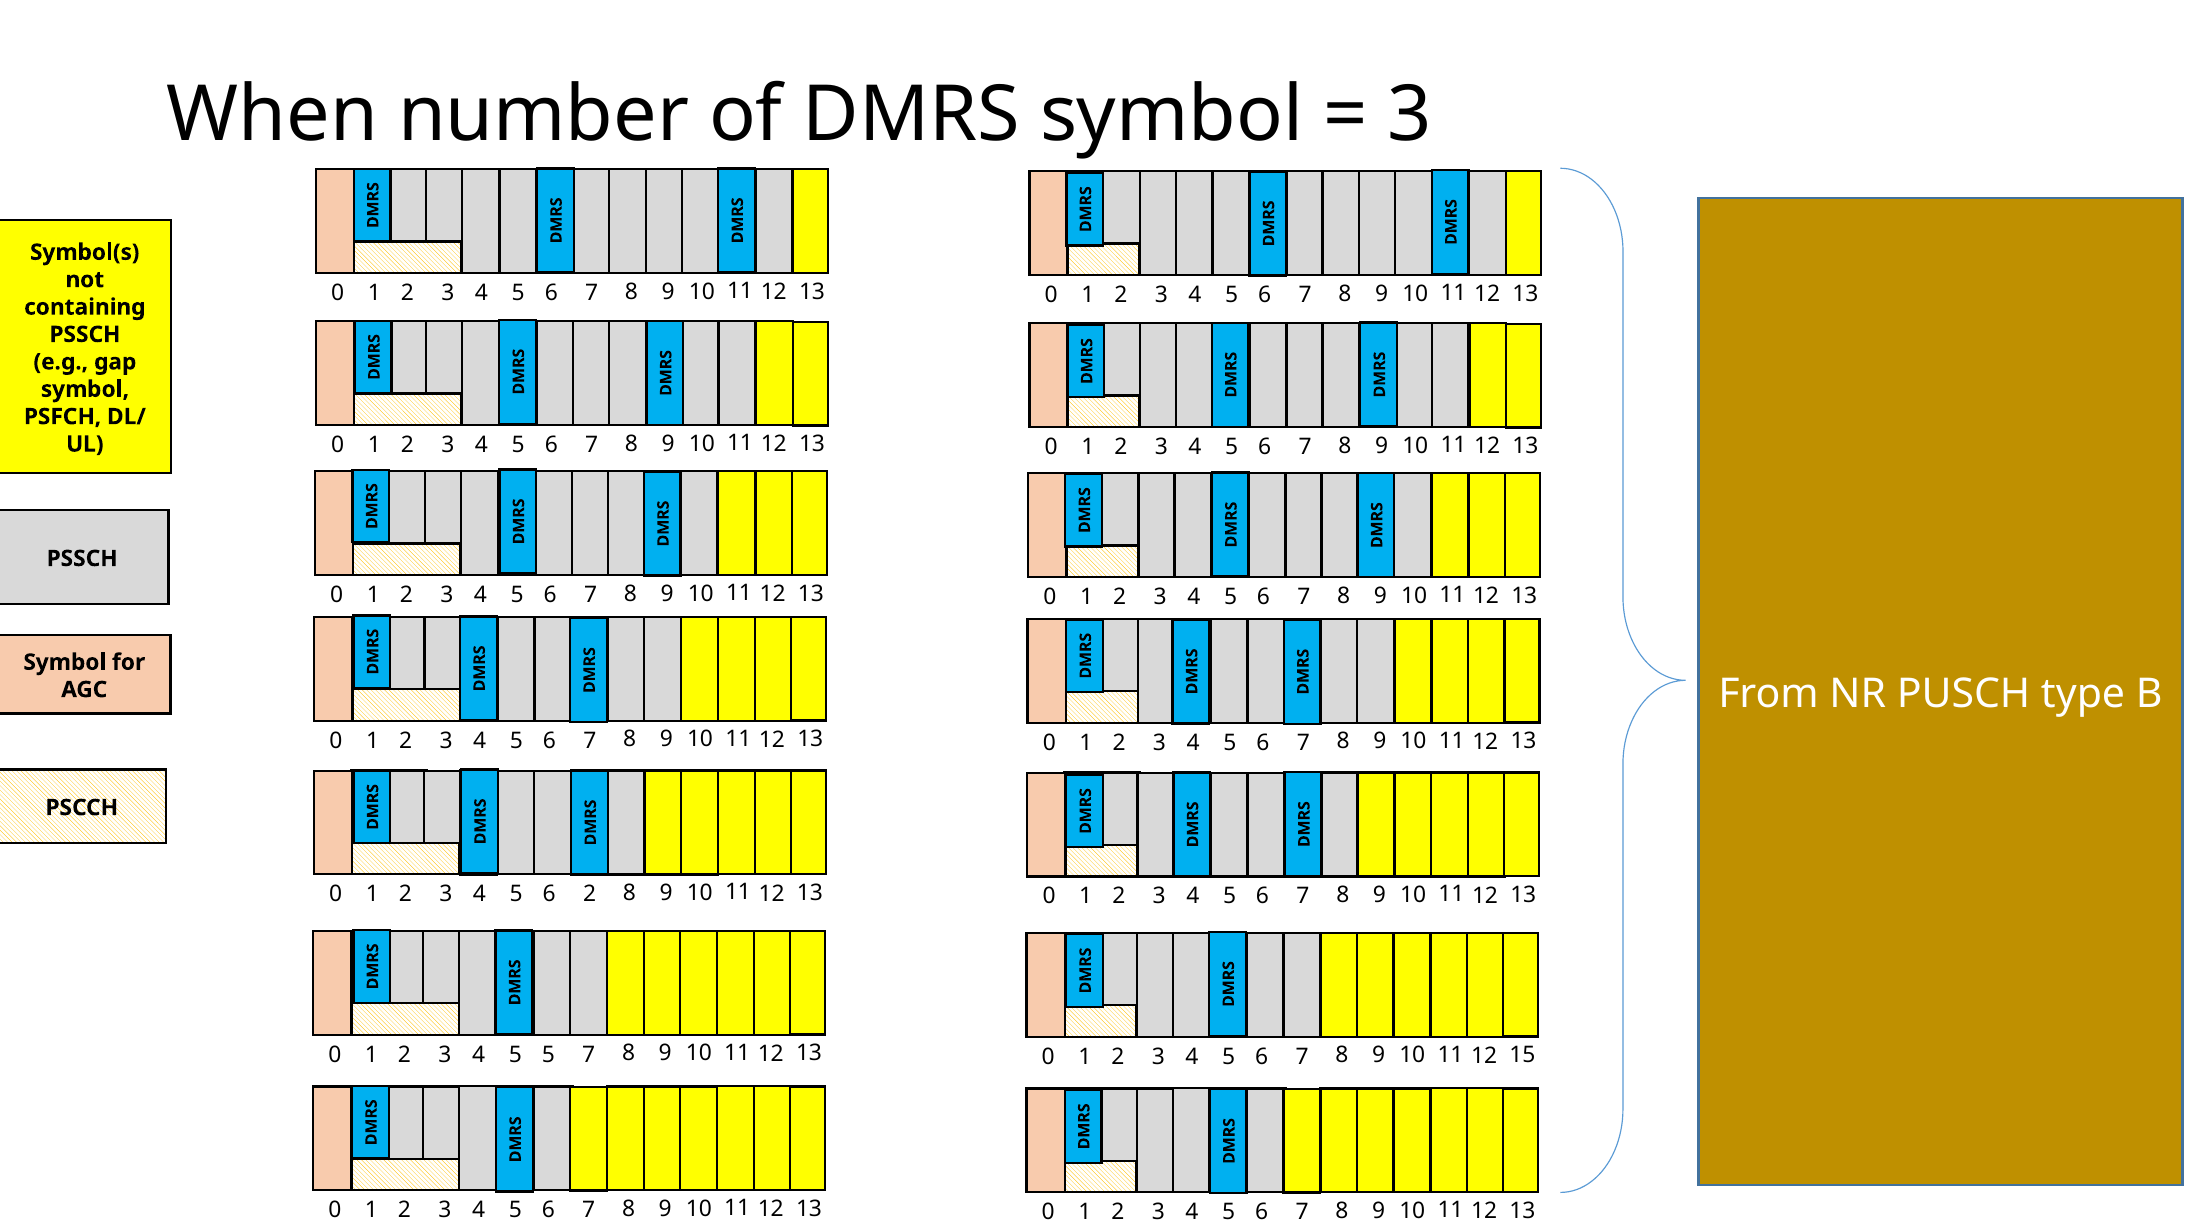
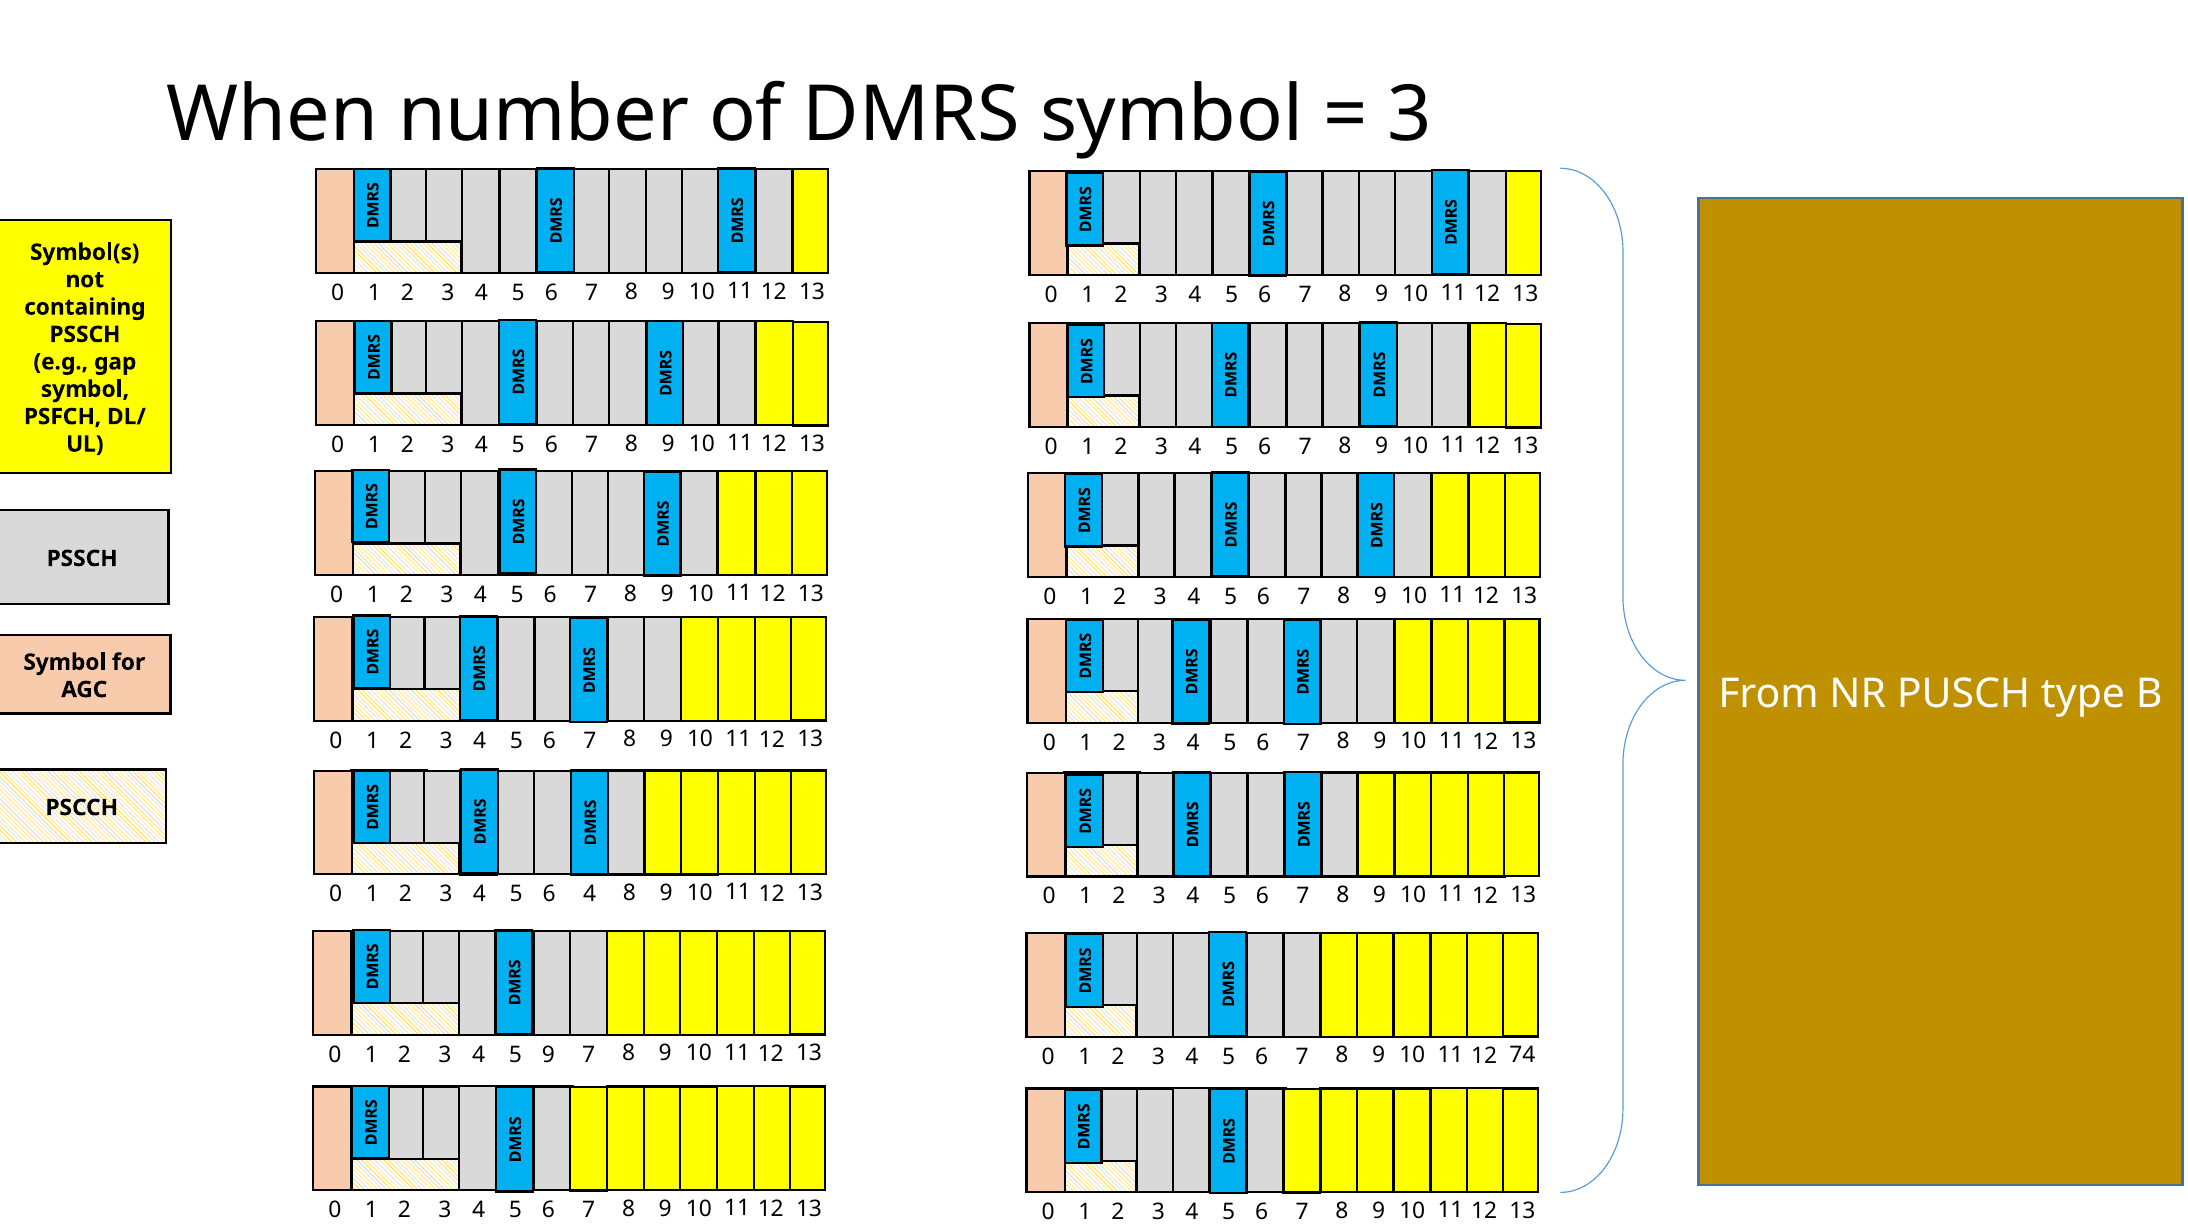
6 2: 2 -> 4 (590, 894)
5 5: 5 -> 9 (548, 1054)
15: 15 -> 74 (1522, 1055)
